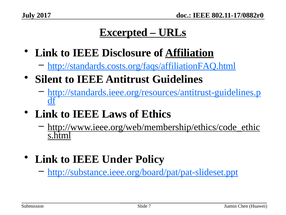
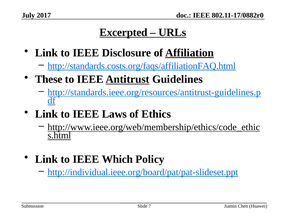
Silent: Silent -> These (49, 79)
Antitrust underline: none -> present (128, 79)
Under: Under -> Which (117, 159)
http://substance.ieee.org/board/pat/pat-slideset.ppt: http://substance.ieee.org/board/pat/pat-slideset.ppt -> http://individual.ieee.org/board/pat/pat-slideset.ppt (143, 172)
